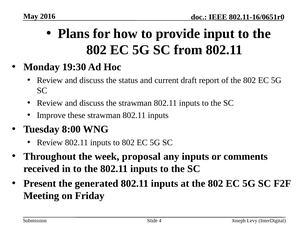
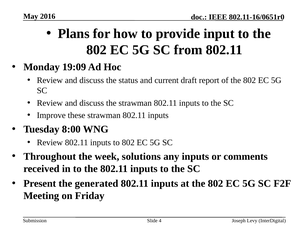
19:30: 19:30 -> 19:09 (74, 67)
proposal: proposal -> solutions (141, 156)
